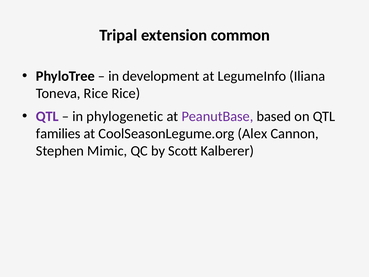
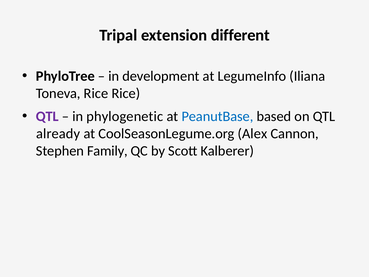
common: common -> different (240, 35)
PeanutBase colour: purple -> blue (217, 116)
families: families -> already (58, 134)
Mimic: Mimic -> Family (107, 151)
